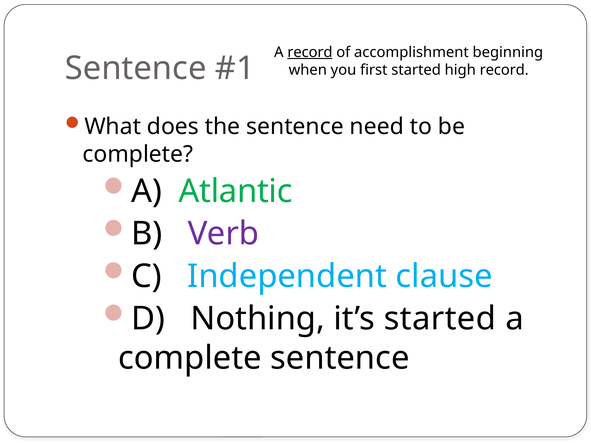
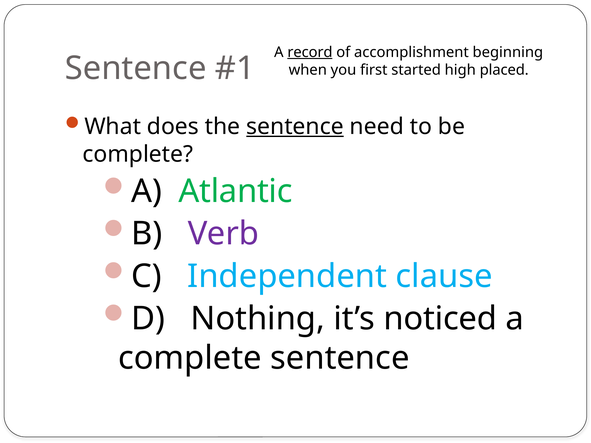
high record: record -> placed (504, 70)
sentence underline: none -> present (295, 127)
it’s started: started -> noticed (440, 319)
